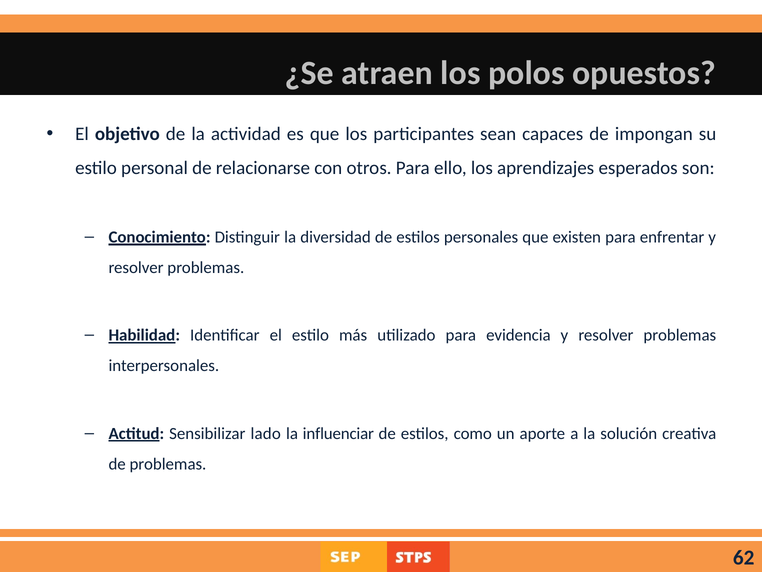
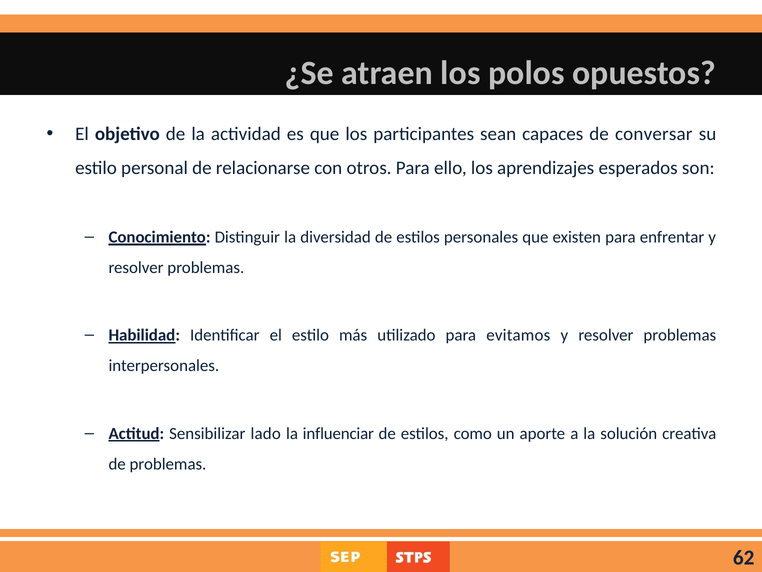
impongan: impongan -> conversar (654, 134)
evidencia: evidencia -> evitamos (518, 335)
